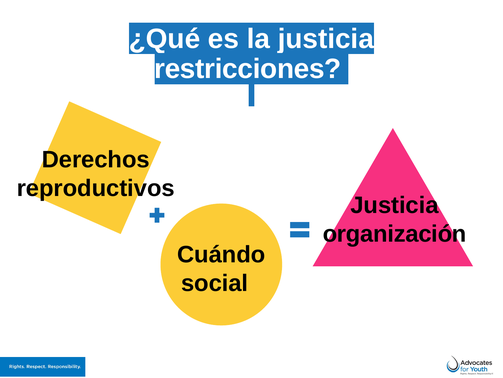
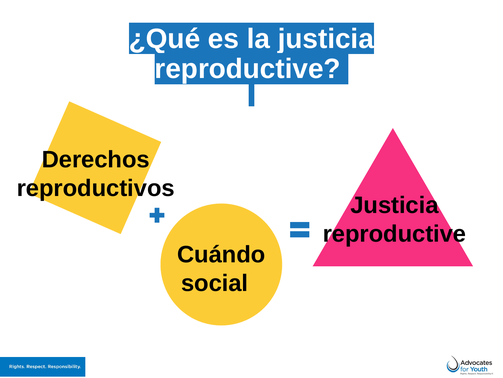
restricciones: restricciones -> reproductive (248, 69)
organización: organización -> reproductive (394, 233)
